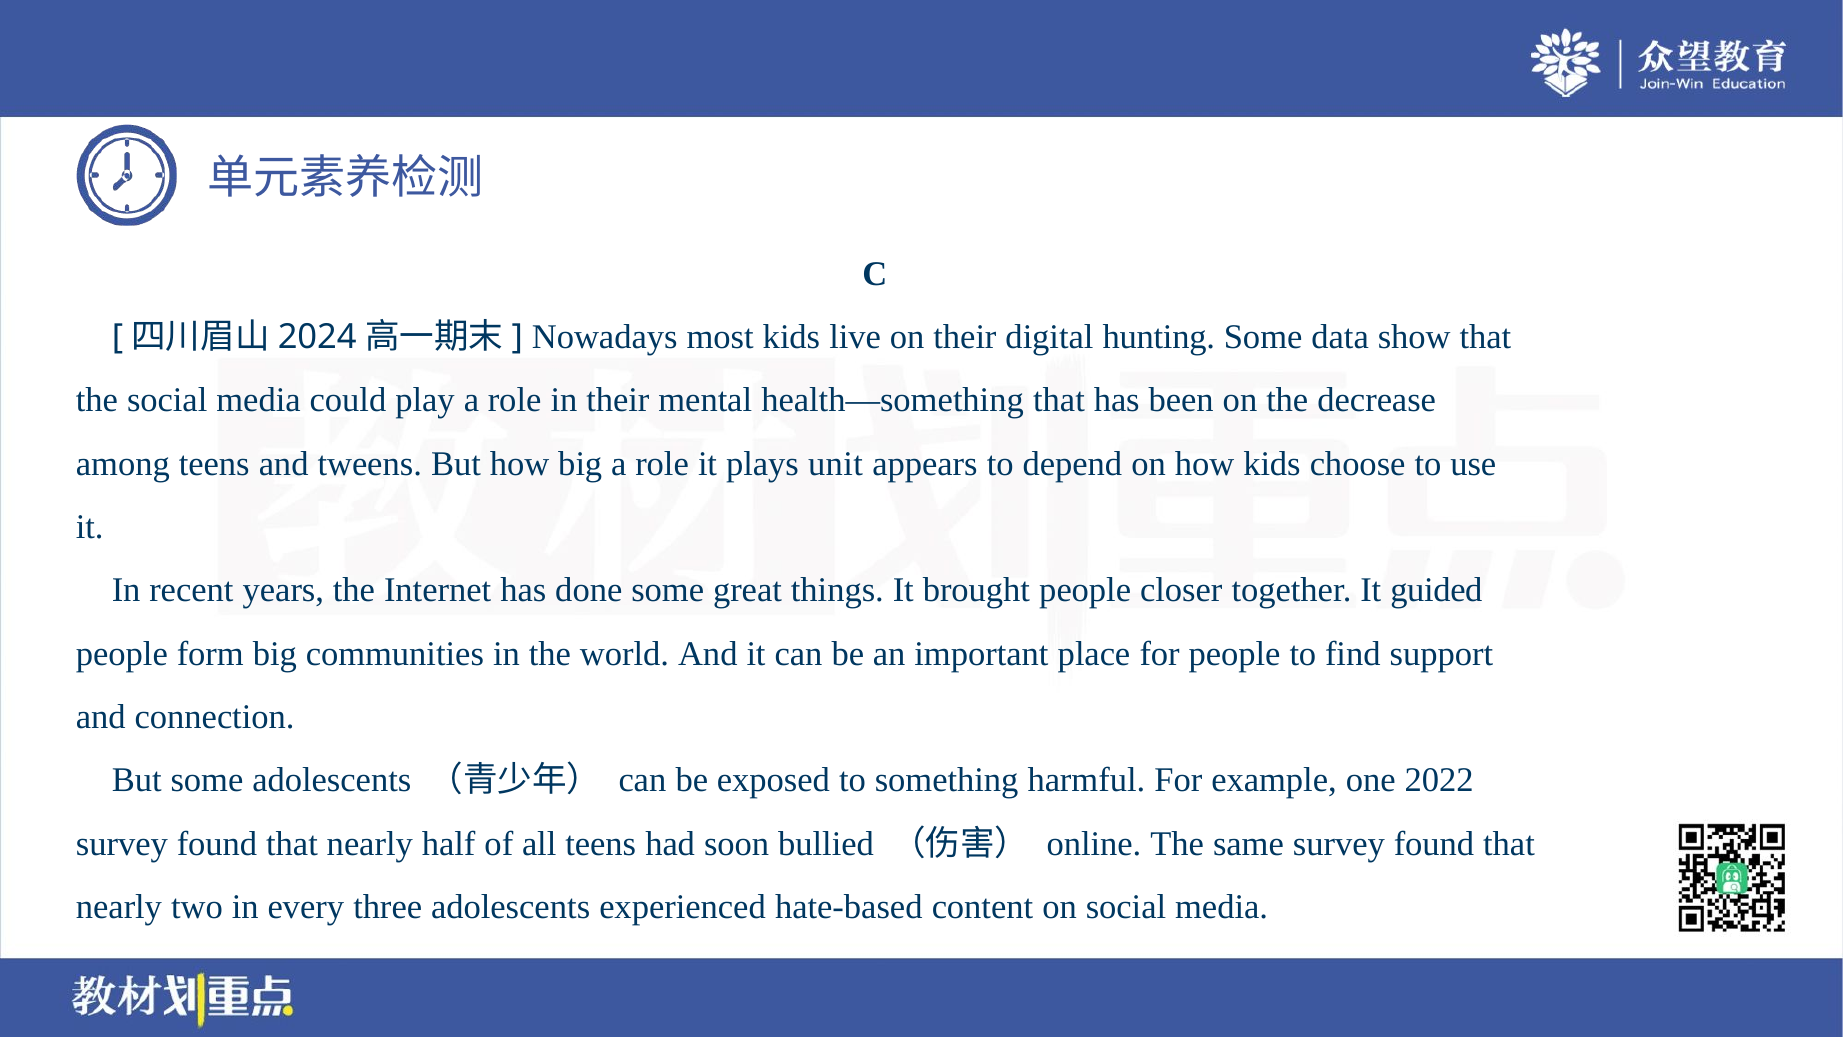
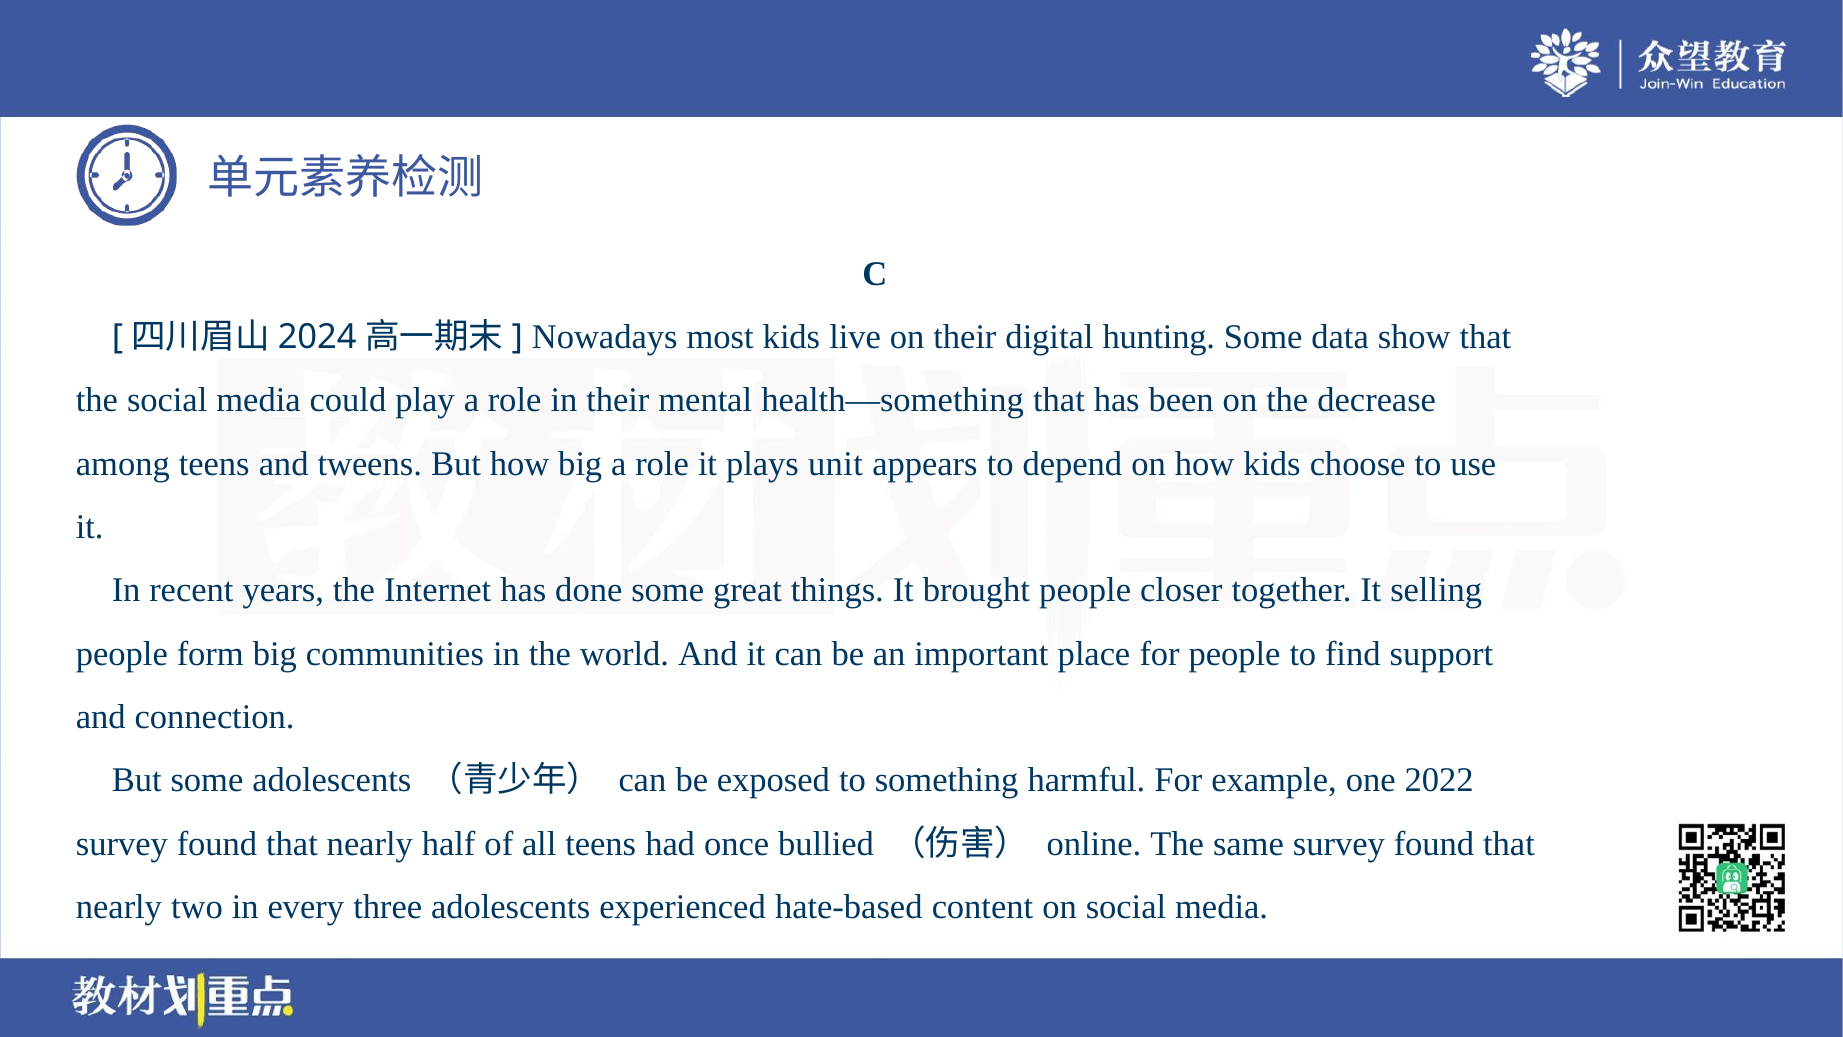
guided: guided -> selling (1436, 590)
soon: soon -> once (737, 844)
